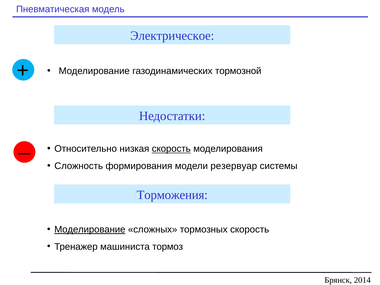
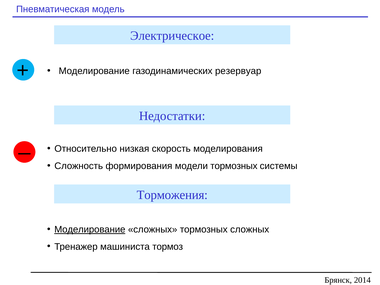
тормозной: тормозной -> резервуар (238, 71)
скорость underline: present -> none (171, 149)
модели резервуар: резервуар -> тормозных (234, 166)
тормозных скорость: скорость -> сложных (250, 230)
